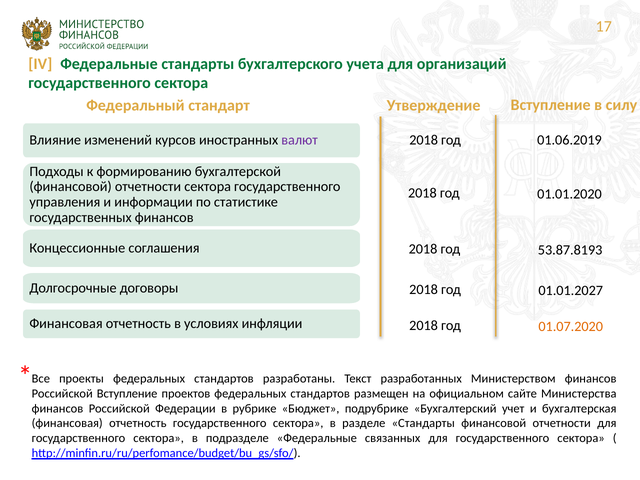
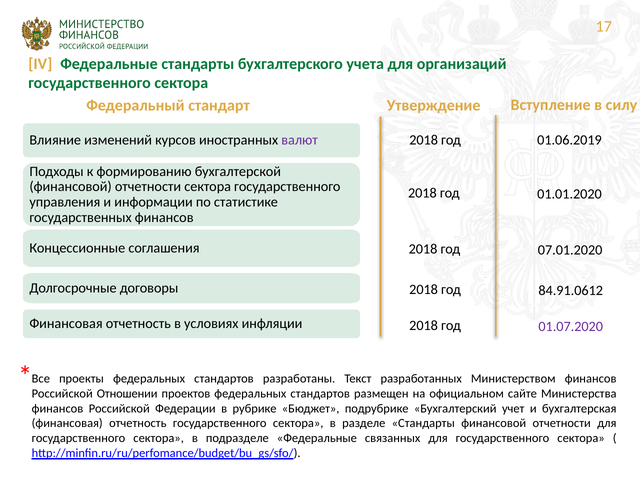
53.87.8193: 53.87.8193 -> 07.01.2020 (570, 250)
01.01.2027: 01.01.2027 -> 84.91.0612 (571, 290)
01.07.2020 colour: orange -> purple (571, 327)
Российской Вступление: Вступление -> Отношении (127, 393)
